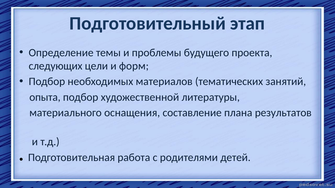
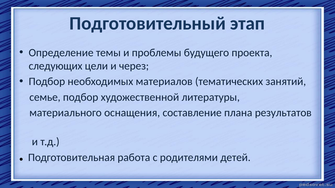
форм: форм -> через (134, 66)
опыта: опыта -> семье (45, 97)
